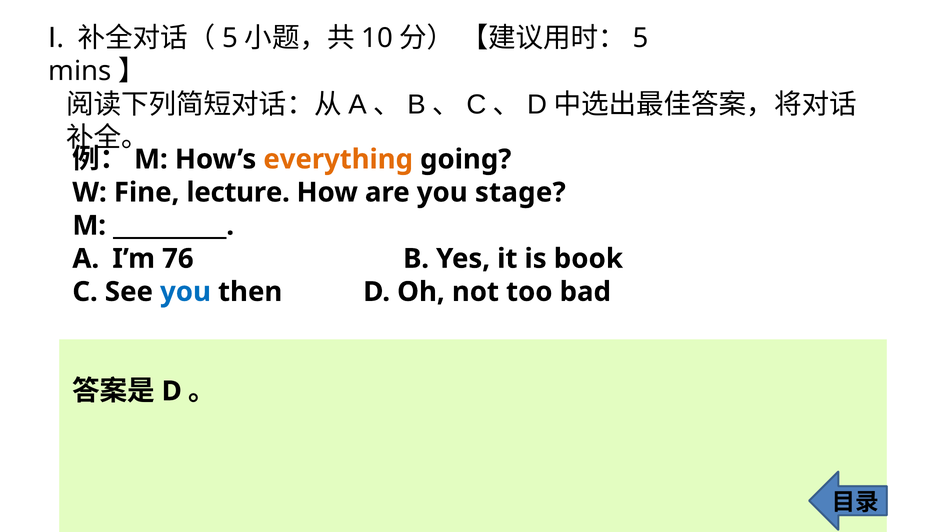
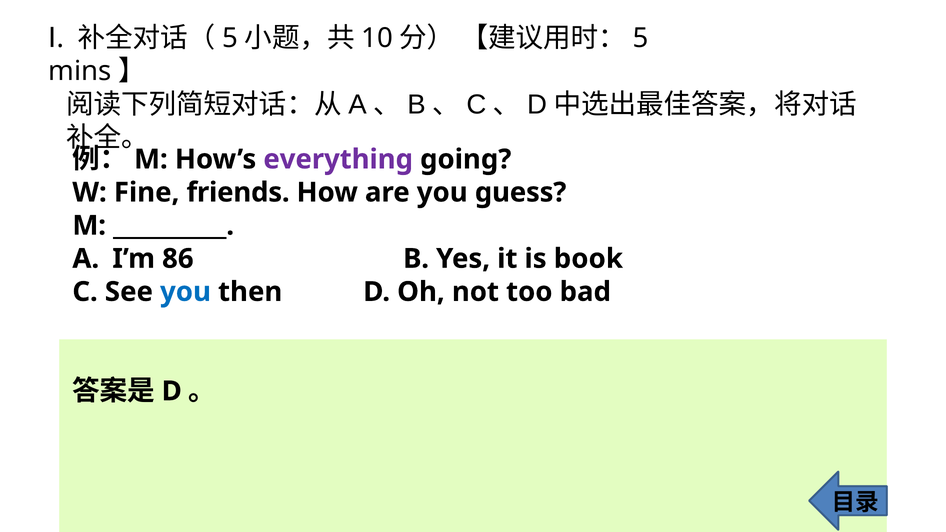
everything colour: orange -> purple (338, 159)
lecture: lecture -> friends (238, 192)
stage: stage -> guess (521, 192)
76: 76 -> 86 (178, 259)
